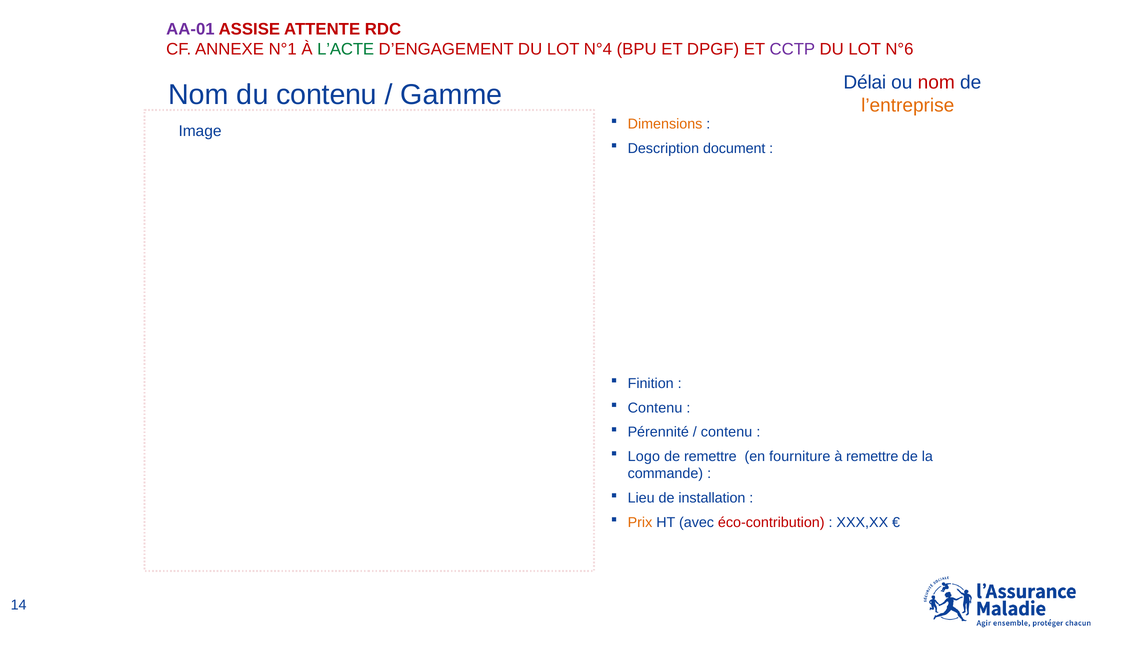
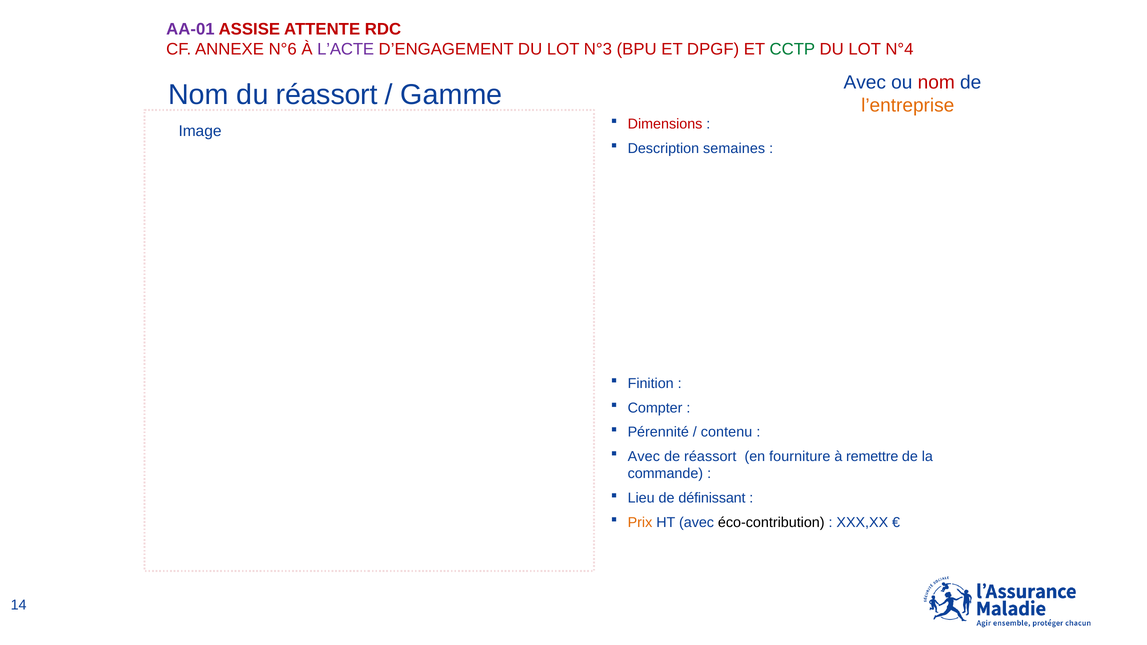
N°1: N°1 -> N°6 (283, 49)
L’ACTE colour: green -> purple (346, 49)
N°4: N°4 -> N°3 (598, 49)
CCTP colour: purple -> green (792, 49)
N°6: N°6 -> N°4 (899, 49)
du contenu: contenu -> réassort (327, 95)
Gamme Délai: Délai -> Avec (865, 83)
Dimensions colour: orange -> red (665, 124)
document: document -> semaines (734, 148)
Contenu: Contenu -> Compter (655, 408)
Logo: Logo -> Avec (644, 457)
de remettre: remettre -> réassort (710, 457)
installation: installation -> définissant (712, 498)
éco-contribution colour: red -> black (771, 523)
